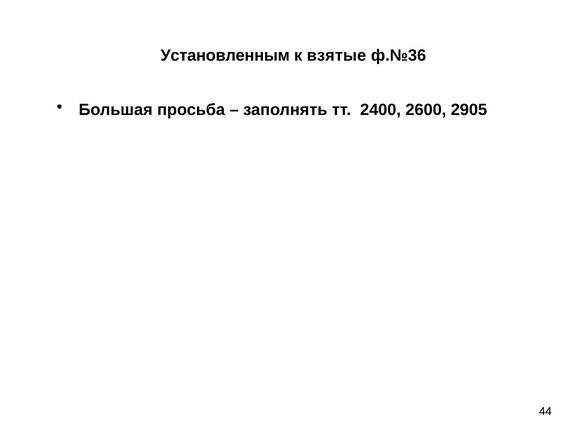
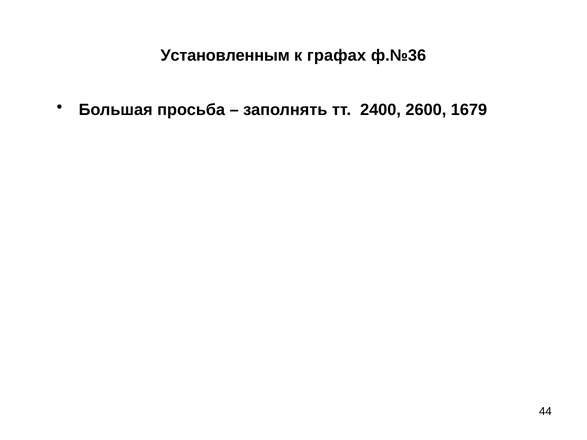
взятые: взятые -> графах (337, 55)
2905: 2905 -> 1679 (469, 110)
